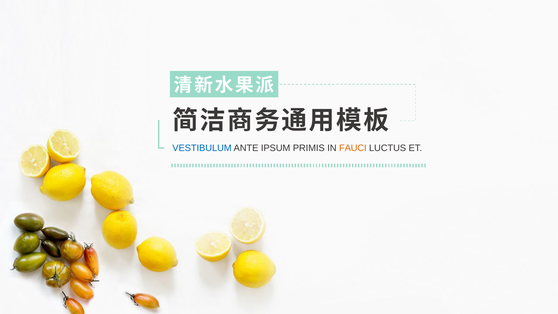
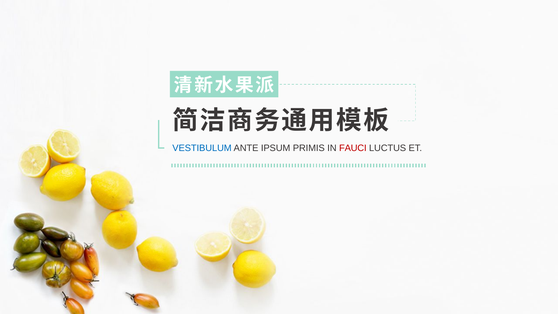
FAUCI colour: orange -> red (353, 148)
